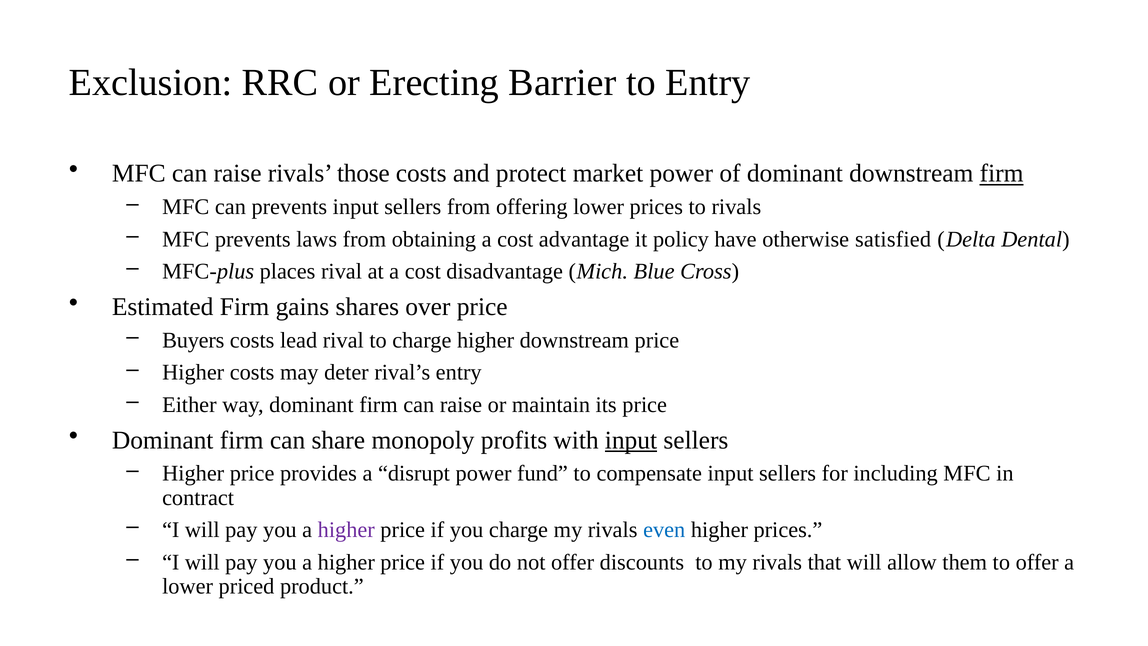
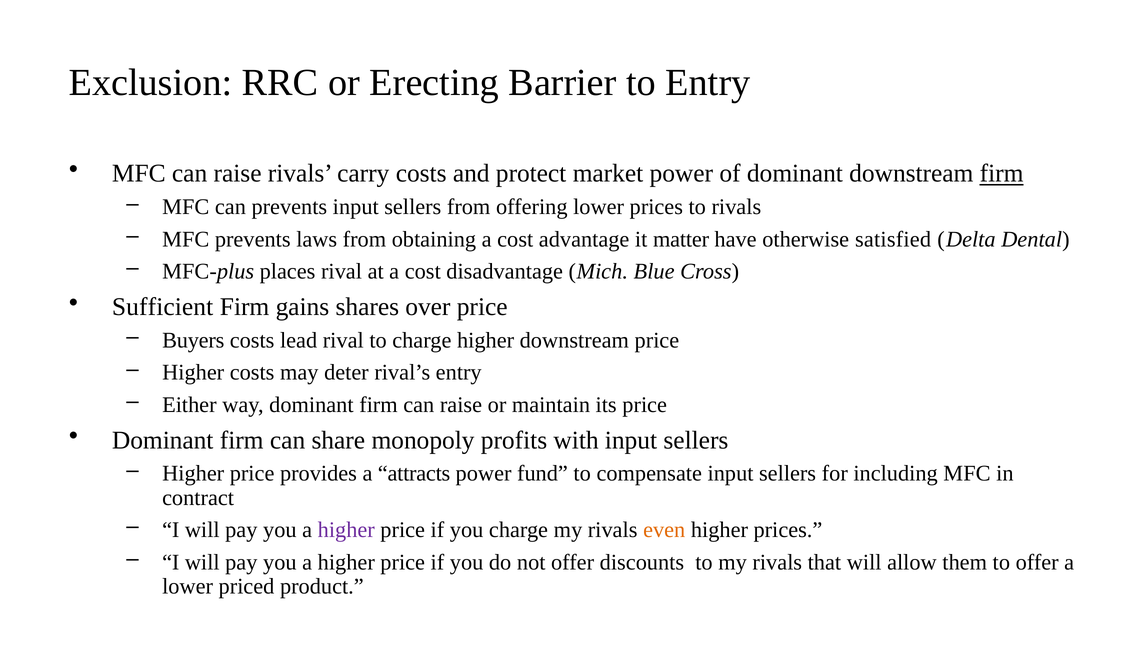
those: those -> carry (363, 174)
policy: policy -> matter (681, 239)
Estimated: Estimated -> Sufficient (163, 307)
input underline: present -> none (631, 440)
disrupt: disrupt -> attracts (414, 473)
even colour: blue -> orange (664, 530)
